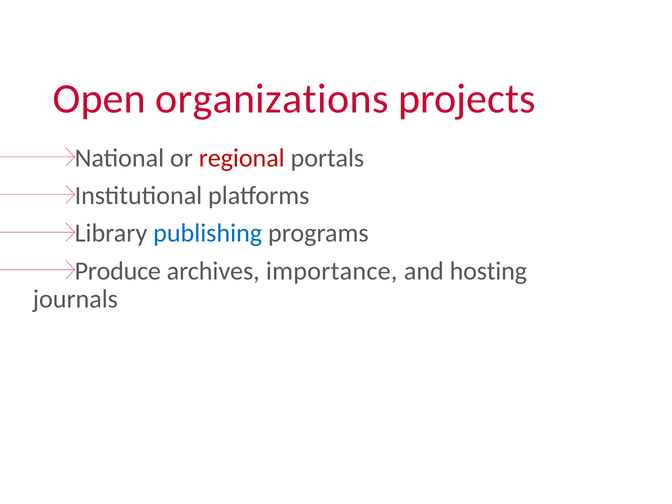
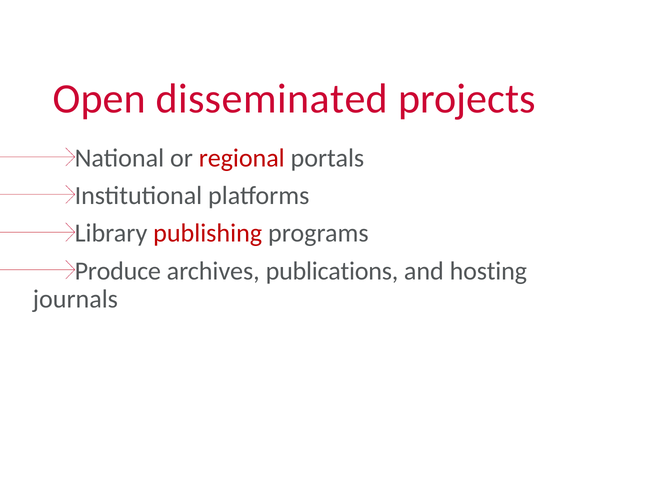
organizations: organizations -> disseminated (272, 99)
publishing colour: blue -> red (208, 233)
importance: importance -> publications (332, 271)
